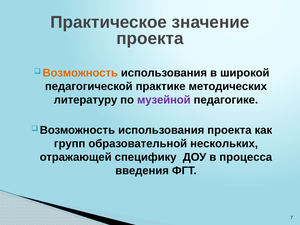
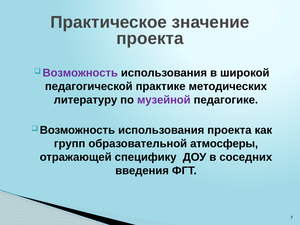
Возможность colour: orange -> purple (80, 73)
нескольких: нескольких -> атмосферы (224, 144)
процесса: процесса -> соседних (246, 157)
